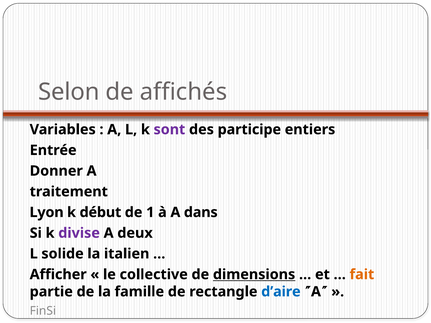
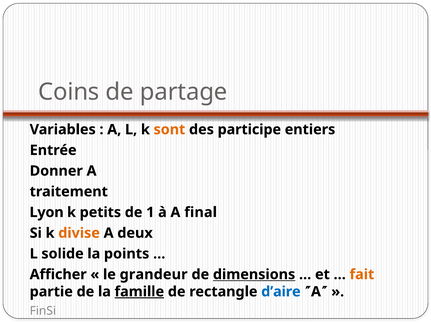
Selon: Selon -> Coins (69, 92)
affichés: affichés -> partage (184, 92)
sont colour: purple -> orange (169, 130)
début: début -> petits (100, 212)
dans: dans -> final (201, 212)
divise colour: purple -> orange (79, 233)
italien: italien -> points (127, 254)
collective: collective -> grandeur (154, 275)
famille underline: none -> present (139, 292)
